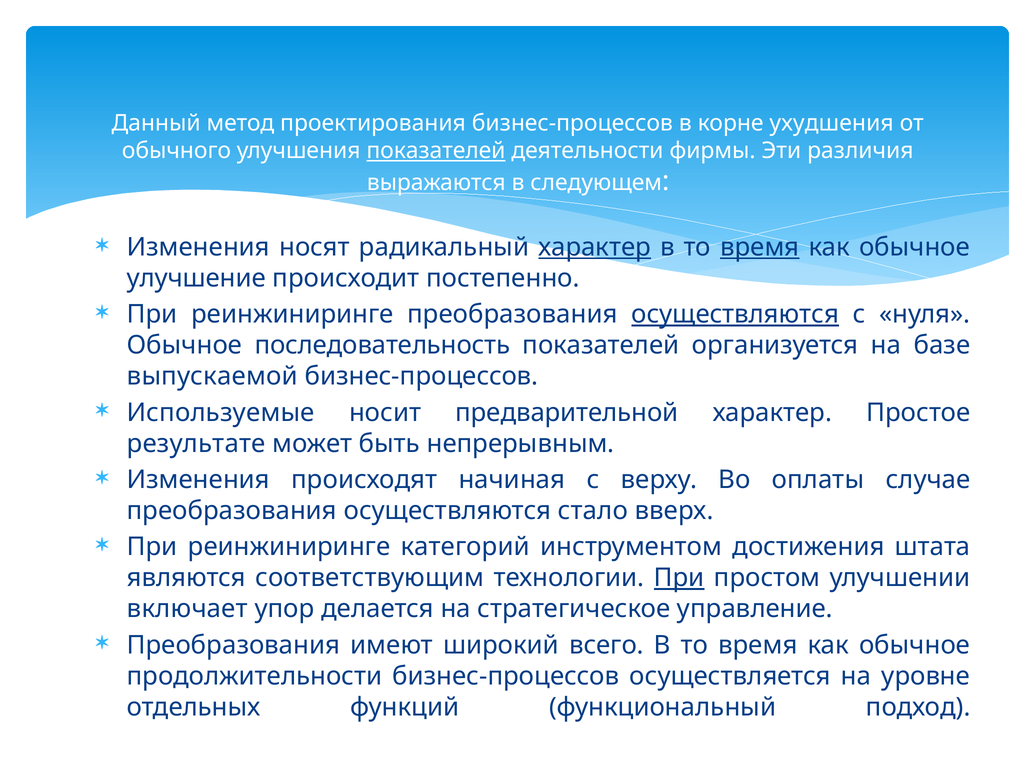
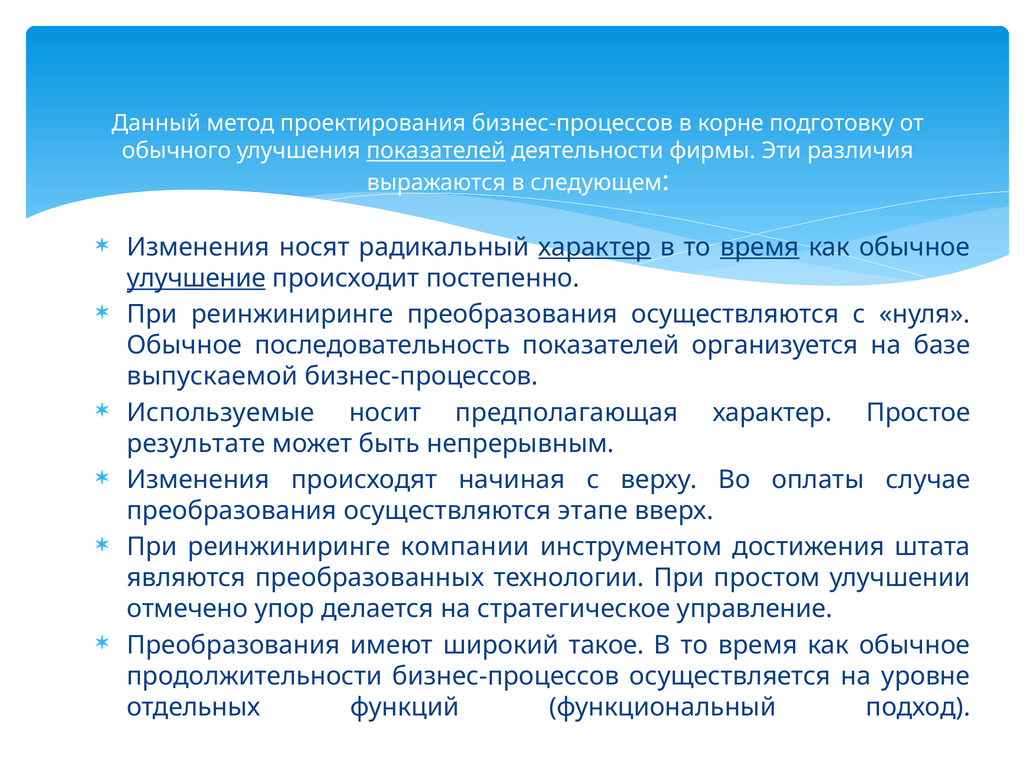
ухудшения: ухудшения -> подготовку (832, 123)
улучшение underline: none -> present (196, 278)
осуществляются underline: present -> none (735, 315)
предварительной: предварительной -> предполагающая (567, 413)
стало: стало -> этапе (593, 511)
категорий: категорий -> компании (465, 547)
соответствующим: соответствующим -> преобразованных (370, 578)
При underline: present -> none (679, 578)
включает: включает -> отмечено (187, 609)
всего: всего -> такое (607, 645)
